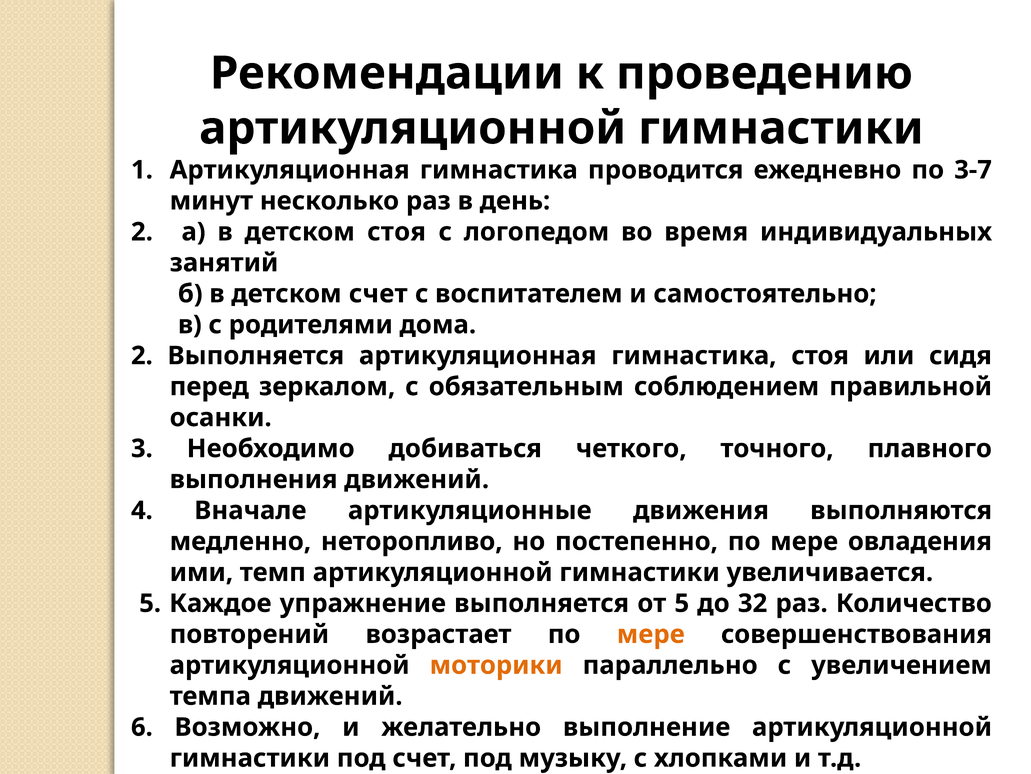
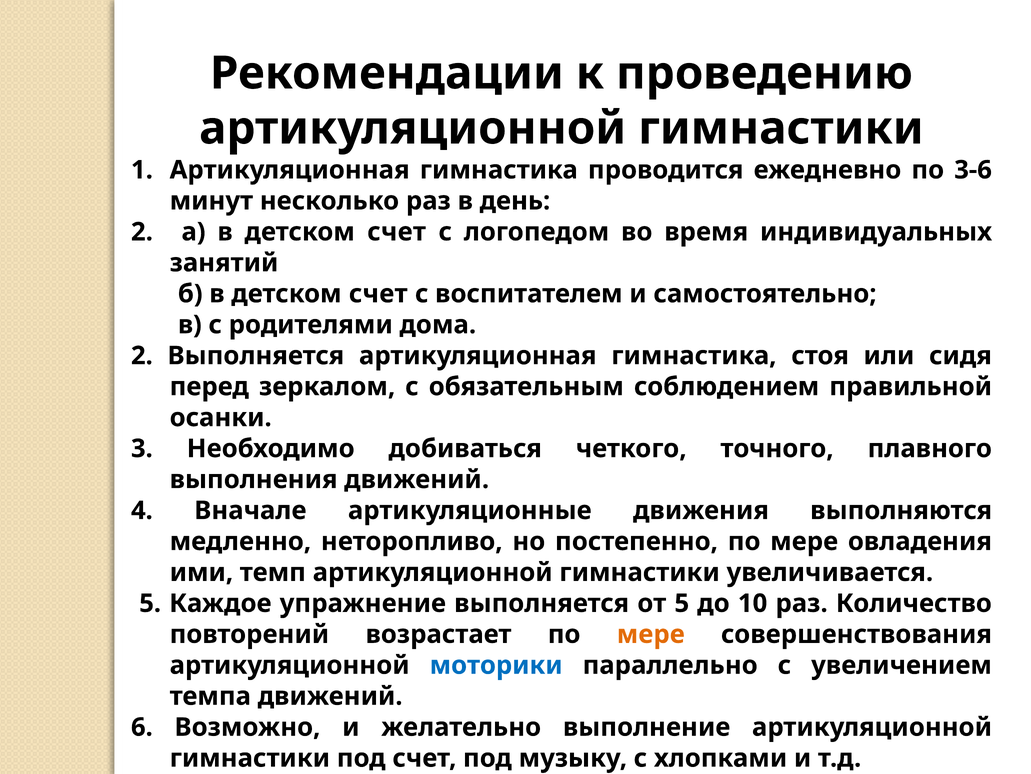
3-7: 3-7 -> 3-6 (973, 170)
а в детском стоя: стоя -> счет (397, 232)
32: 32 -> 10 (753, 603)
моторики colour: orange -> blue (496, 665)
